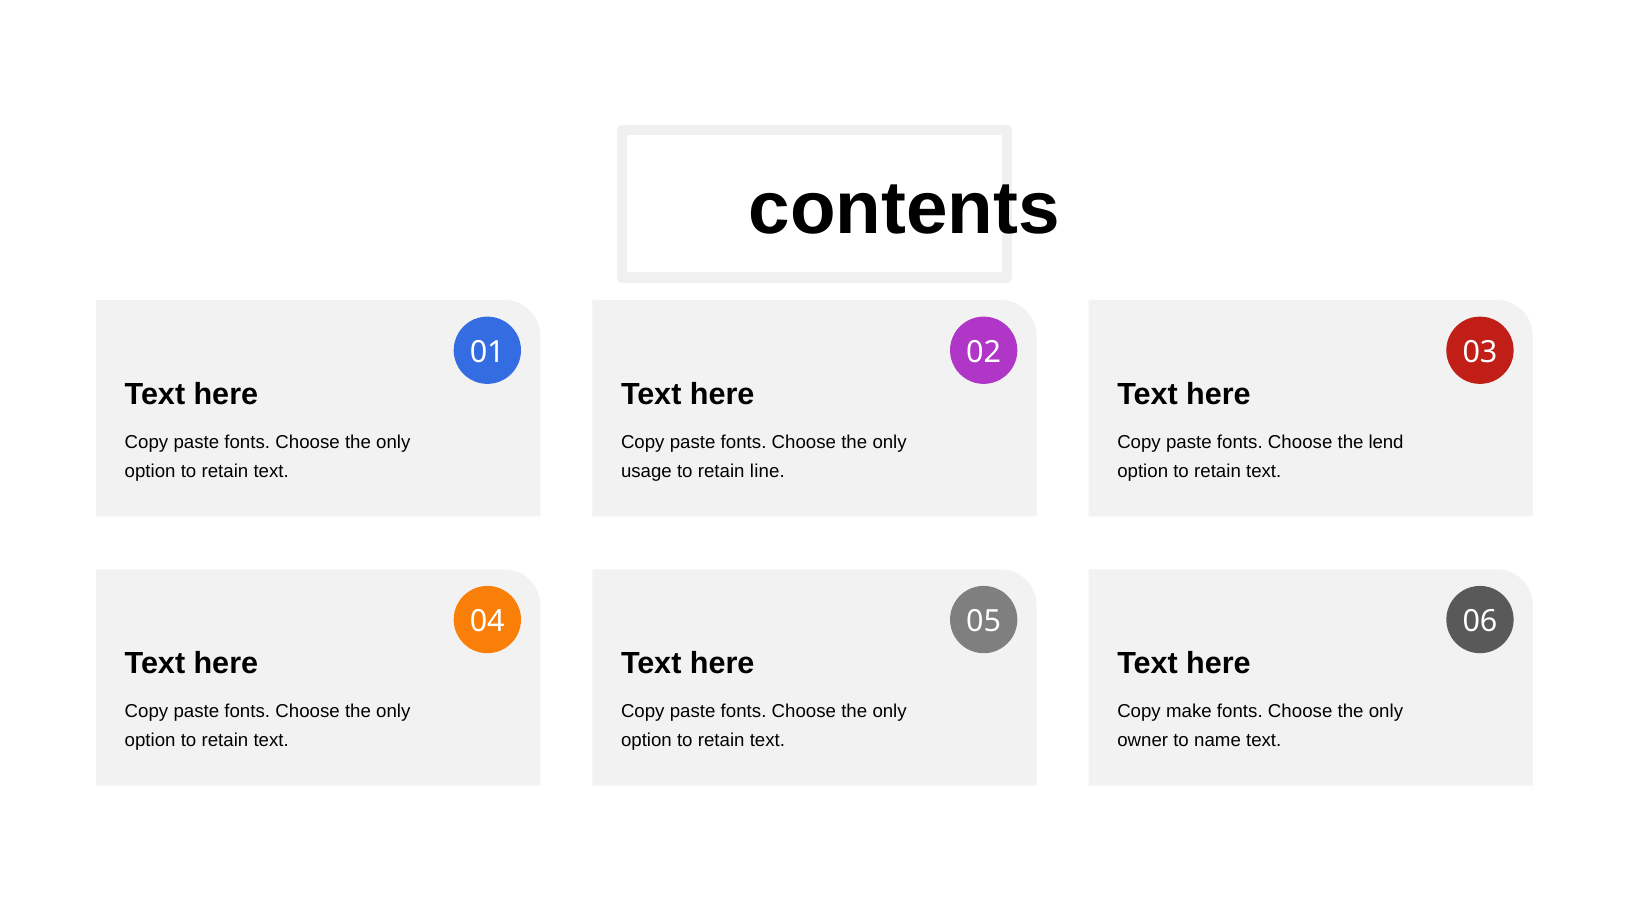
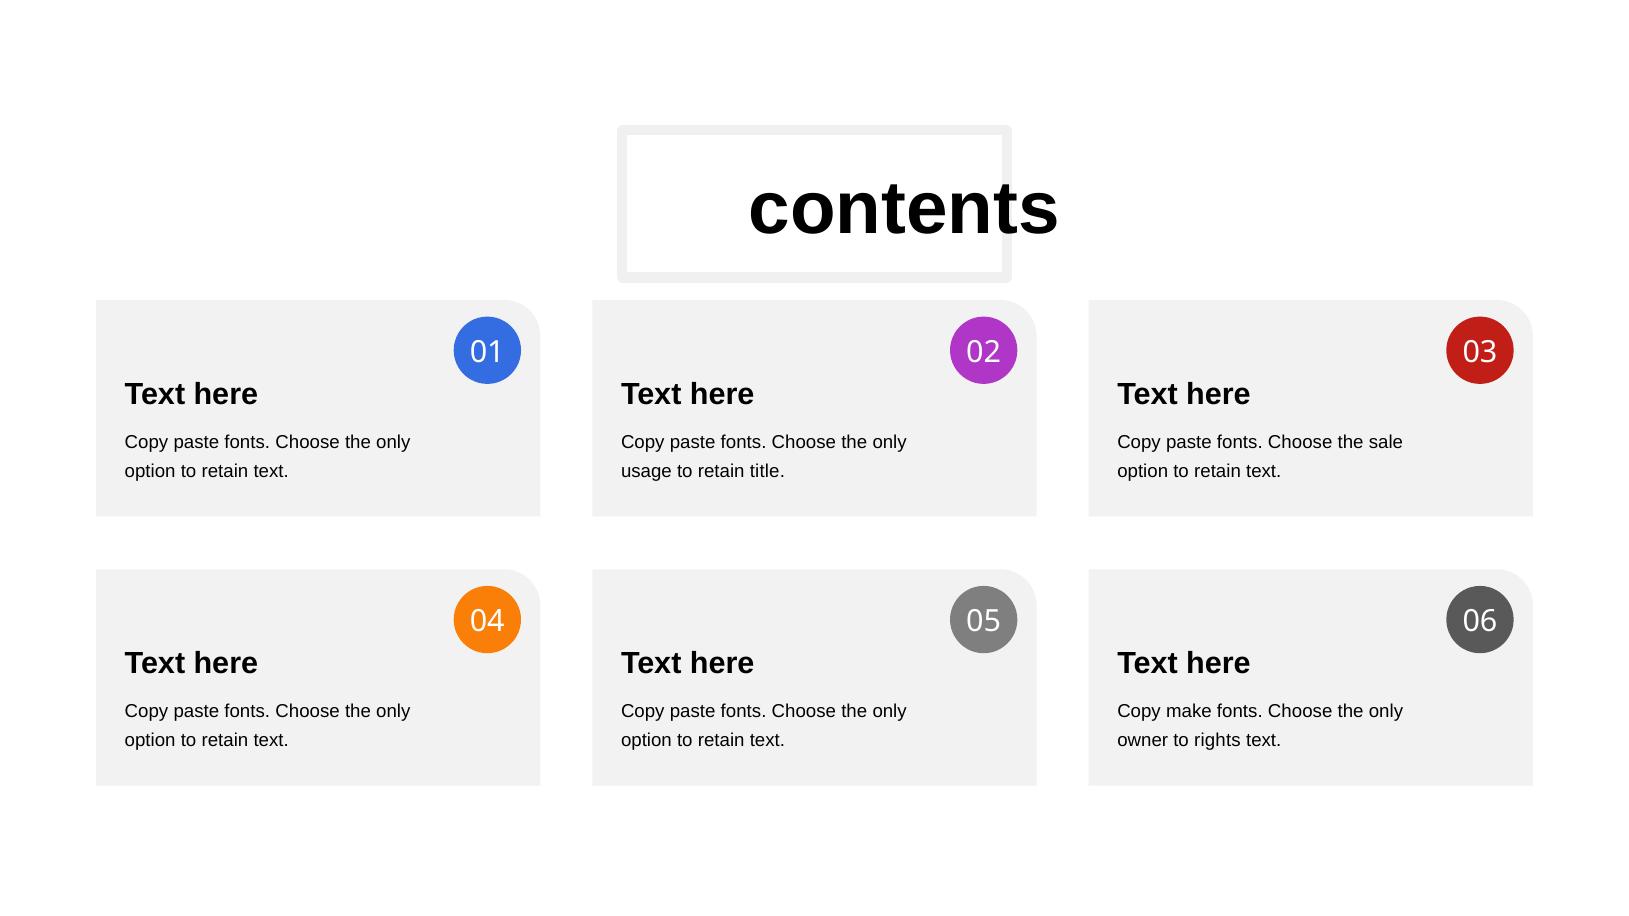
lend: lend -> sale (1386, 442)
line: line -> title (767, 471)
name: name -> rights (1217, 741)
